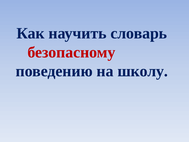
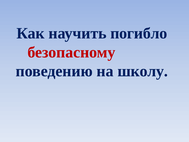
словарь: словарь -> погибло (139, 33)
